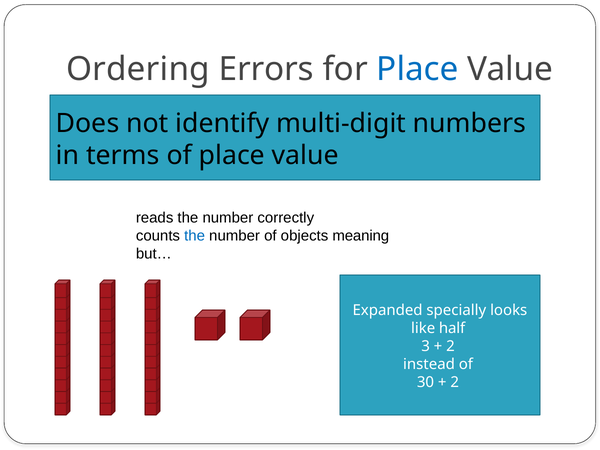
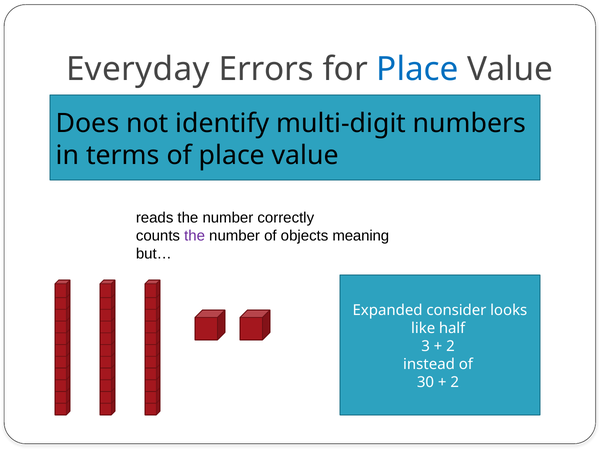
Ordering: Ordering -> Everyday (138, 69)
the colour: blue -> purple (195, 236)
specially: specially -> consider (456, 310)
